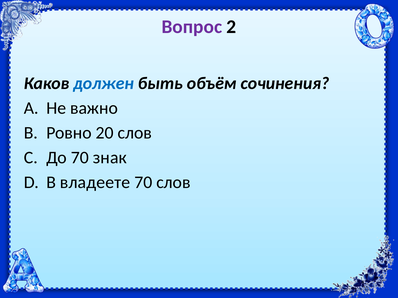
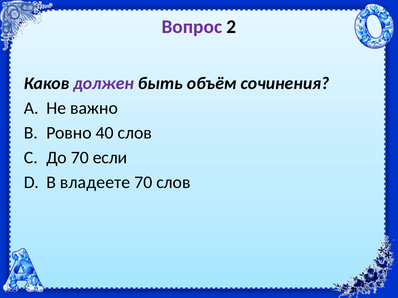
должен colour: blue -> purple (104, 84)
20: 20 -> 40 (105, 133)
знак: знак -> если (110, 158)
